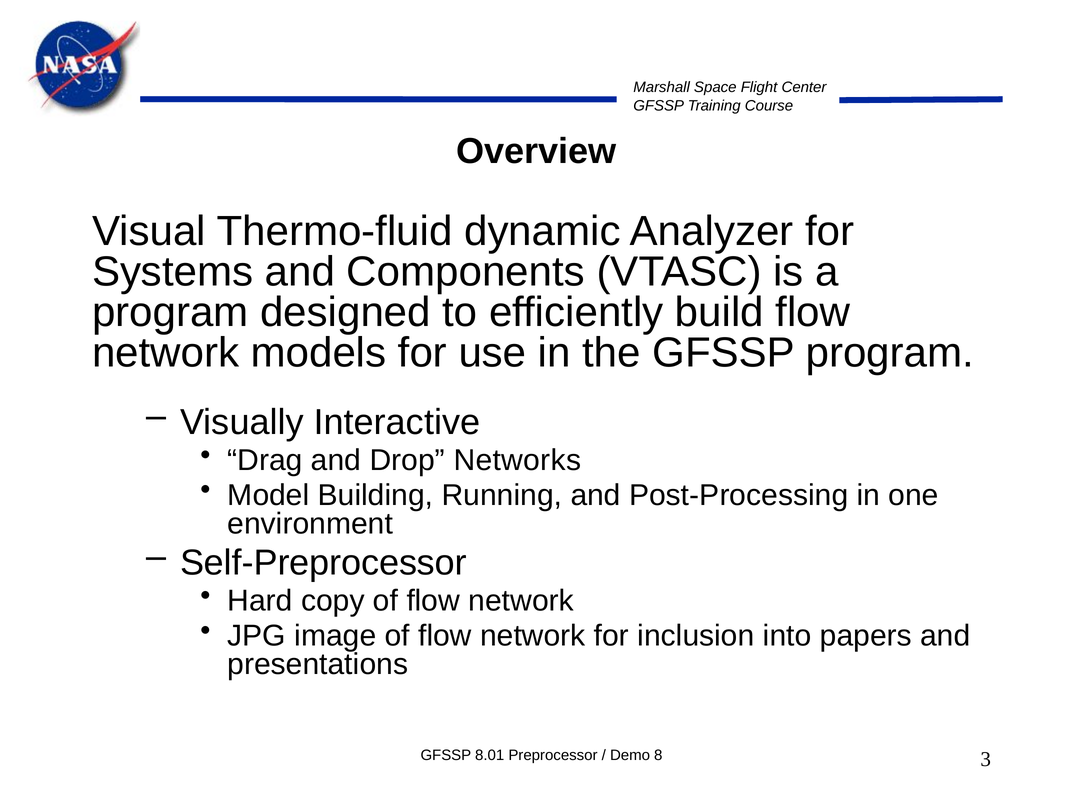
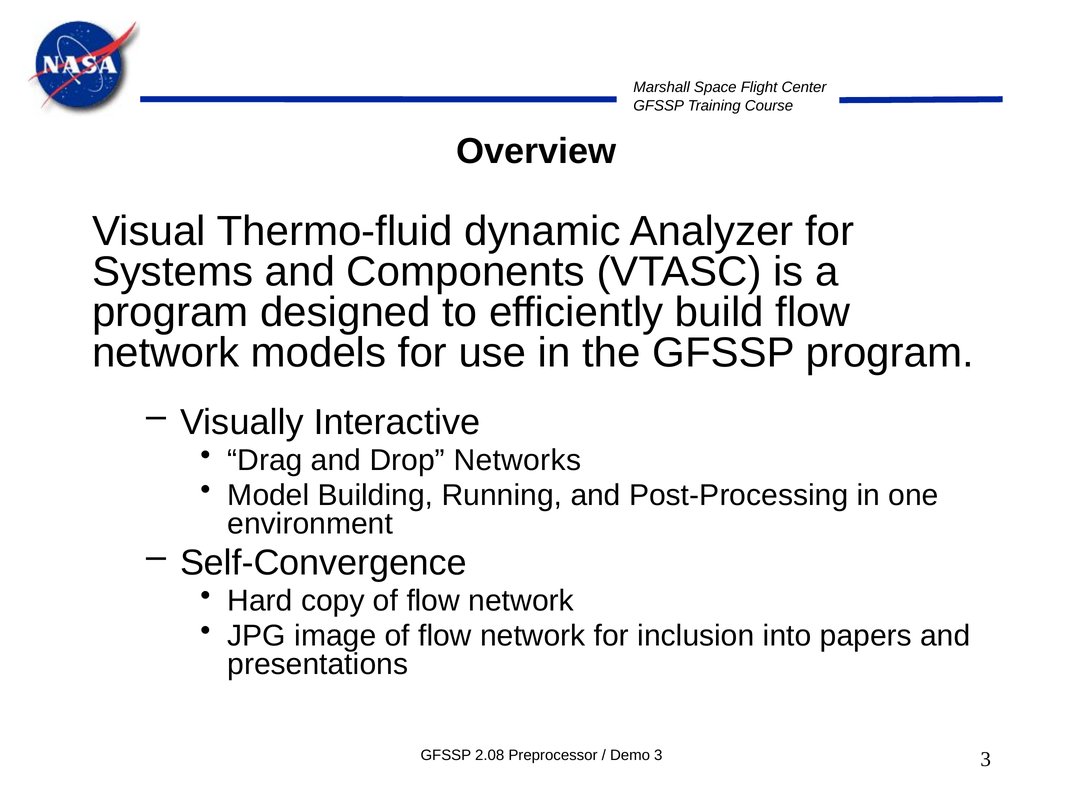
Self-Preprocessor: Self-Preprocessor -> Self-Convergence (323, 563)
8.01: 8.01 -> 2.08 (490, 756)
Demo 8: 8 -> 3 (658, 756)
